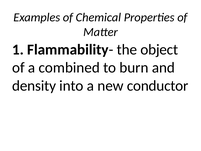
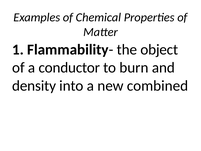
combined: combined -> conductor (69, 68)
conductor: conductor -> combined (158, 86)
